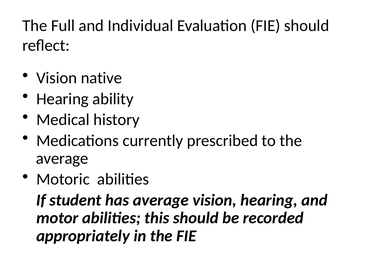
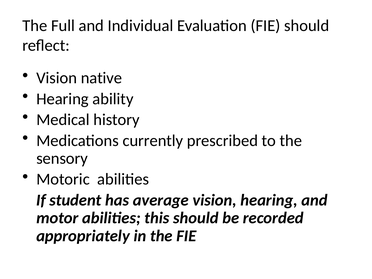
average: average -> sensory (62, 158)
